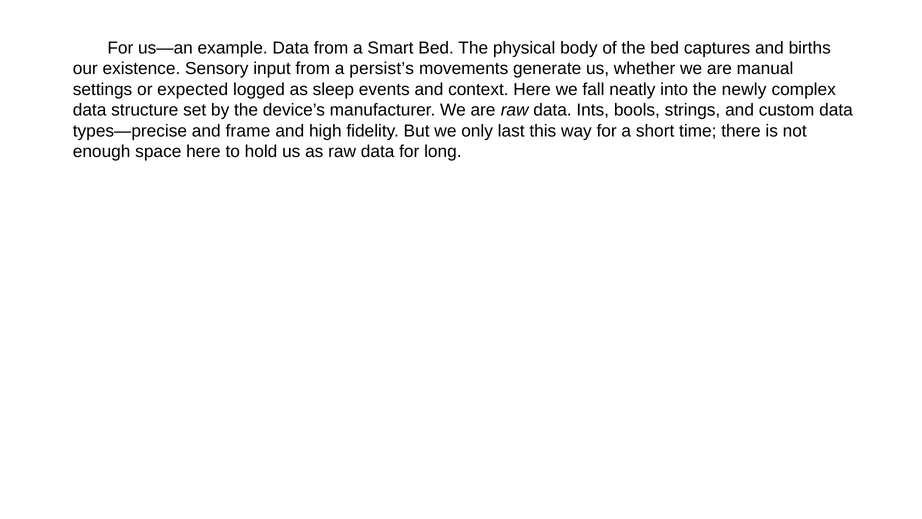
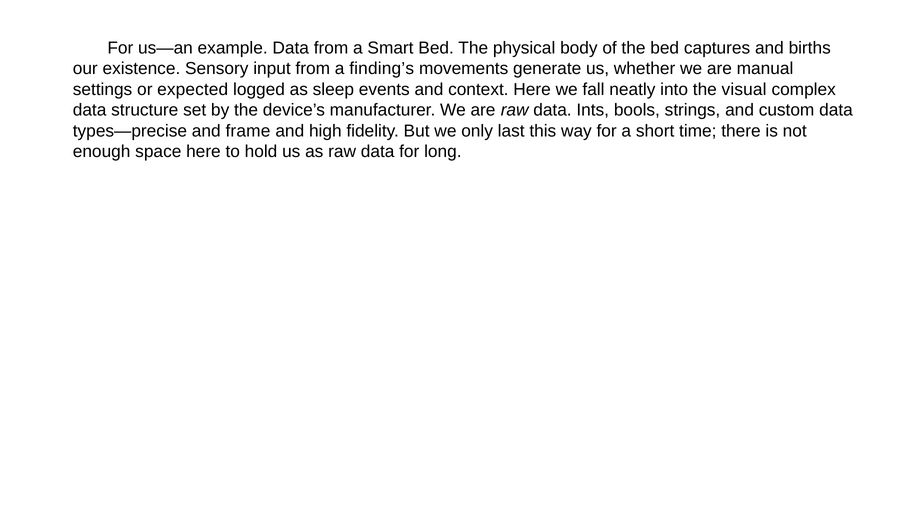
persist’s: persist’s -> finding’s (382, 69)
newly: newly -> visual (744, 89)
